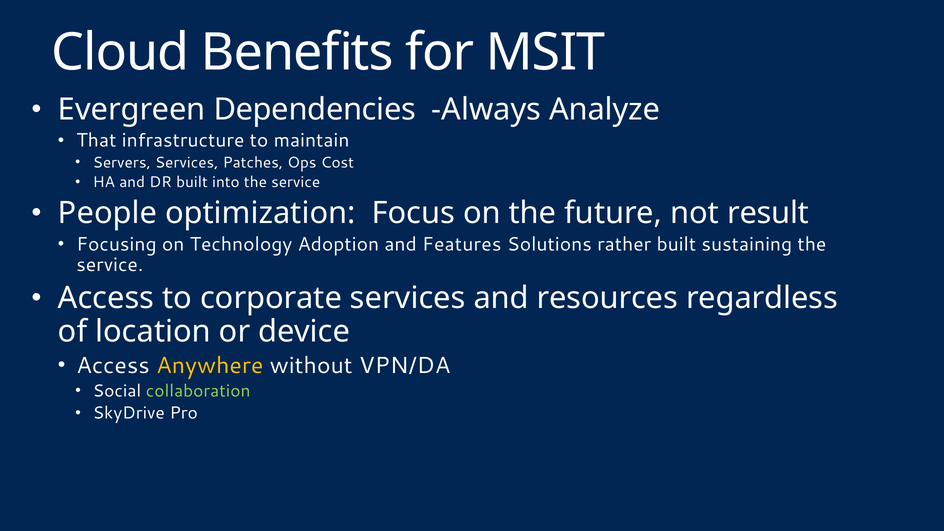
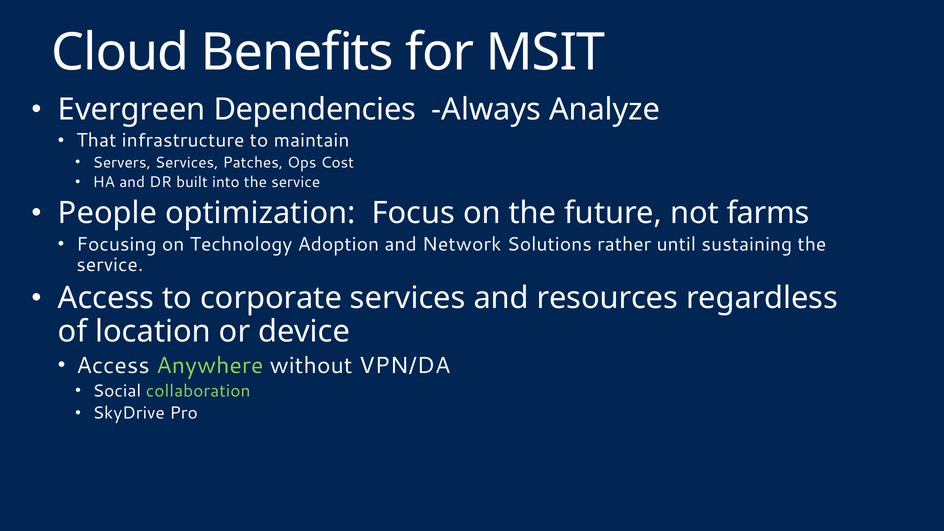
result: result -> farms (768, 213)
Features: Features -> Network (462, 244)
rather built: built -> until (676, 244)
Anywhere colour: yellow -> light green (210, 365)
